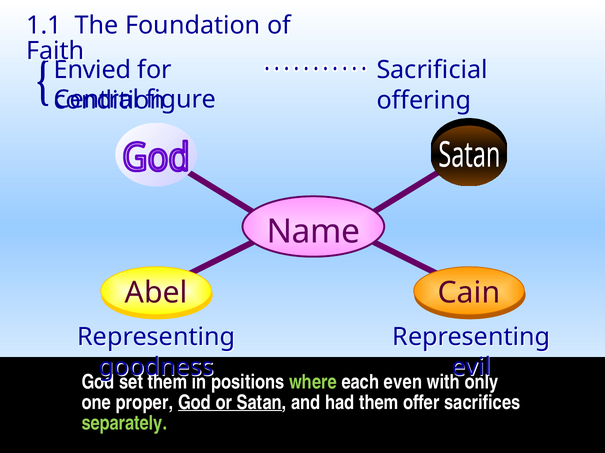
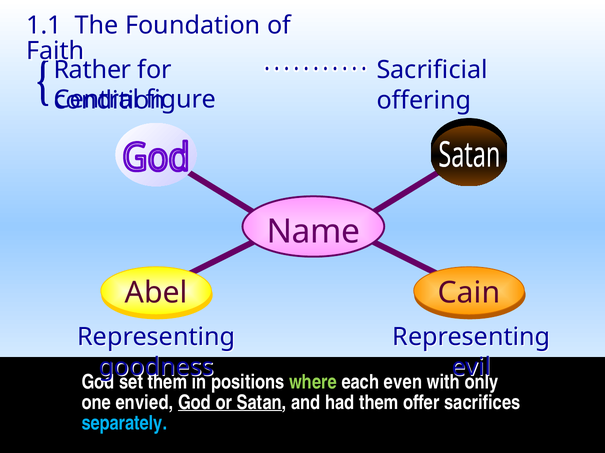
Envied: Envied -> Rather (92, 70)
proper: proper -> envied (144, 403)
separately colour: light green -> light blue (124, 424)
